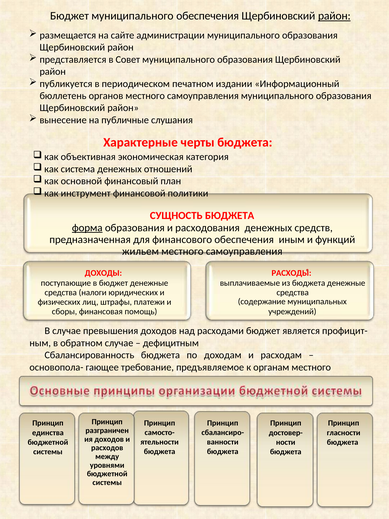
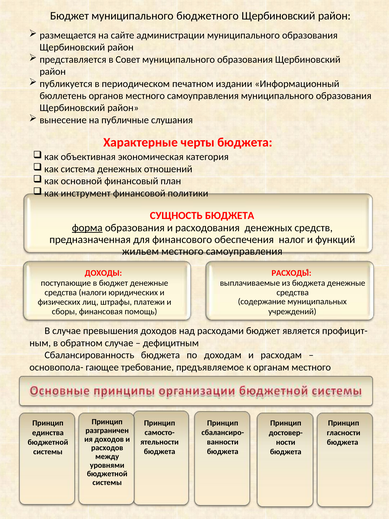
муниципального обеспечения: обеспечения -> бюджетного (208, 16)
район underline: present -> none (334, 16)
иным: иным -> налог (292, 239)
